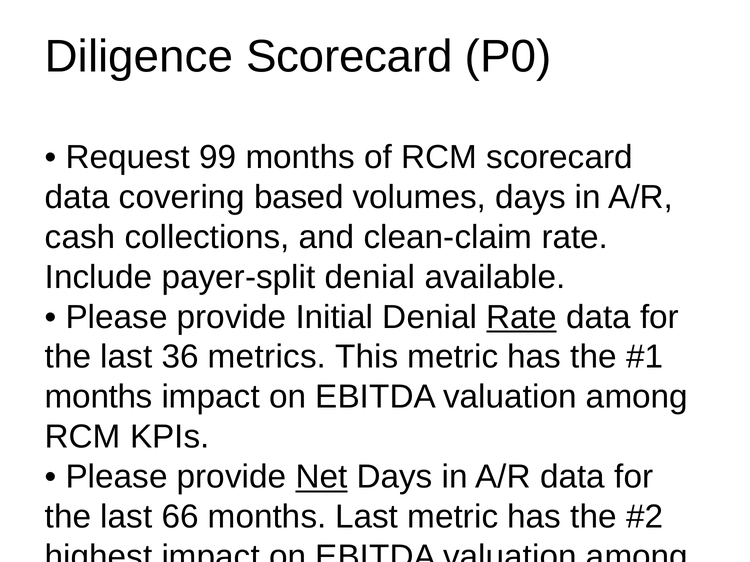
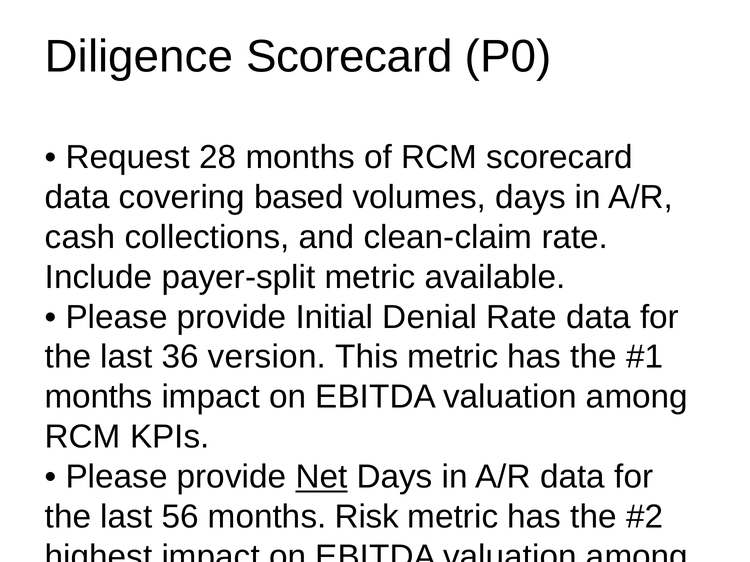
99: 99 -> 28 (218, 157)
payer-split denial: denial -> metric (370, 277)
Rate underline: present -> none (522, 317)
metrics: metrics -> version (267, 357)
66: 66 -> 56 (180, 517)
months Last: Last -> Risk (367, 517)
